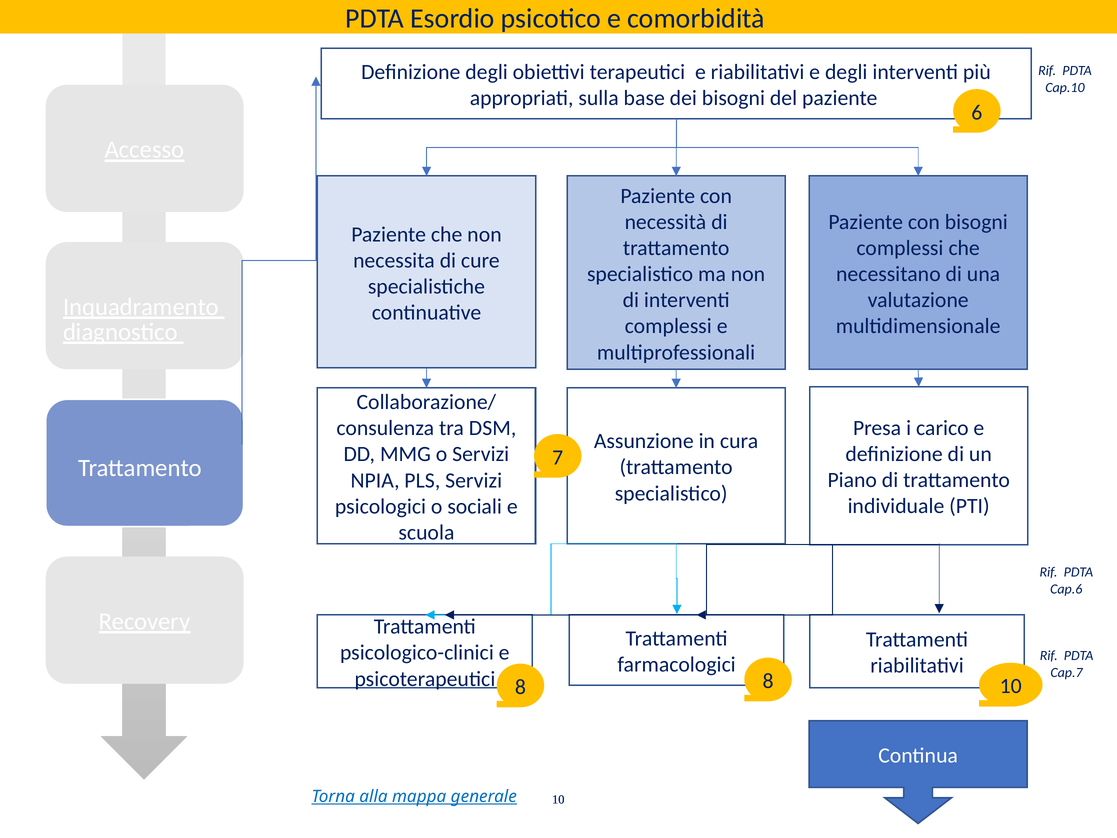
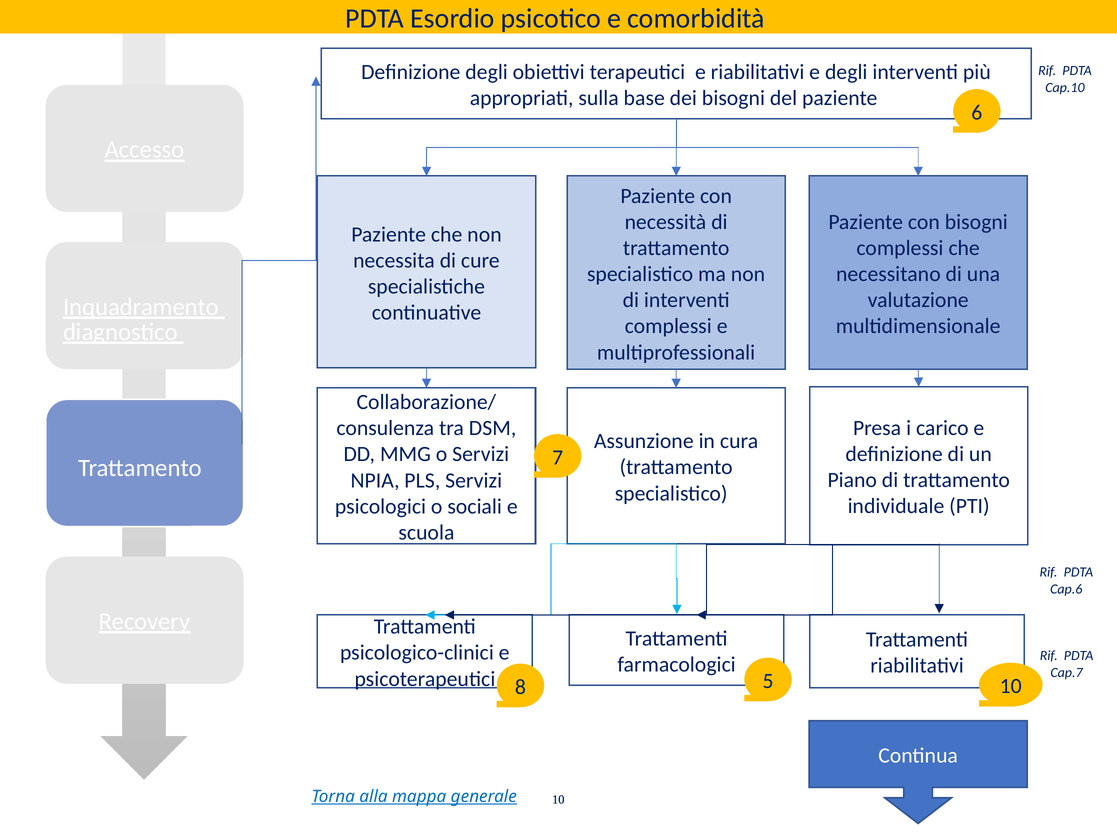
8 8: 8 -> 5 (768, 681)
